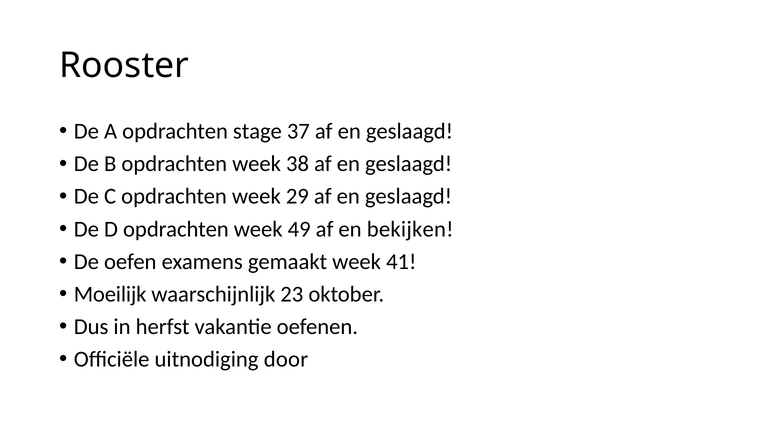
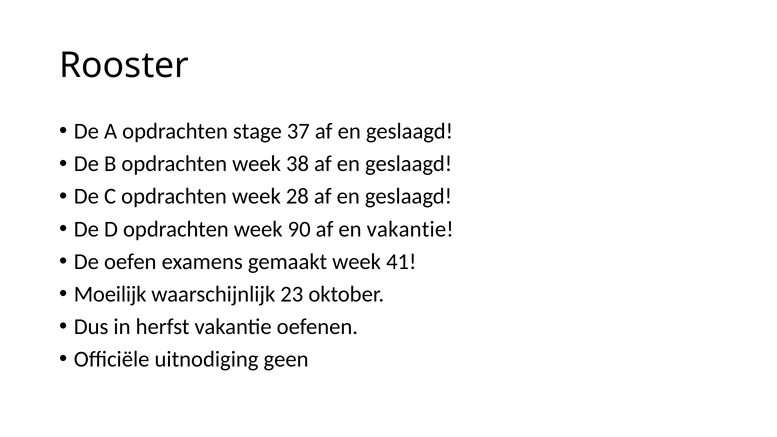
29: 29 -> 28 (297, 197)
49: 49 -> 90 (299, 229)
en bekijken: bekijken -> vakantie (410, 229)
door: door -> geen (286, 359)
